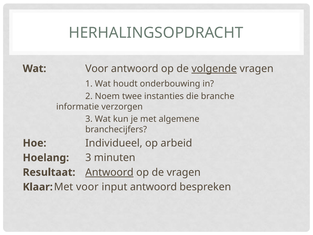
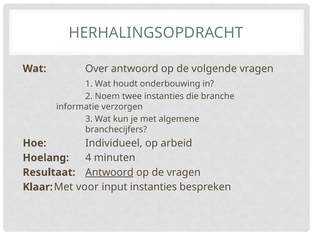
Wat Voor: Voor -> Over (97, 69)
volgende underline: present -> none (214, 69)
Hoelang 3: 3 -> 4 (88, 158)
input antwoord: antwoord -> instanties (153, 187)
